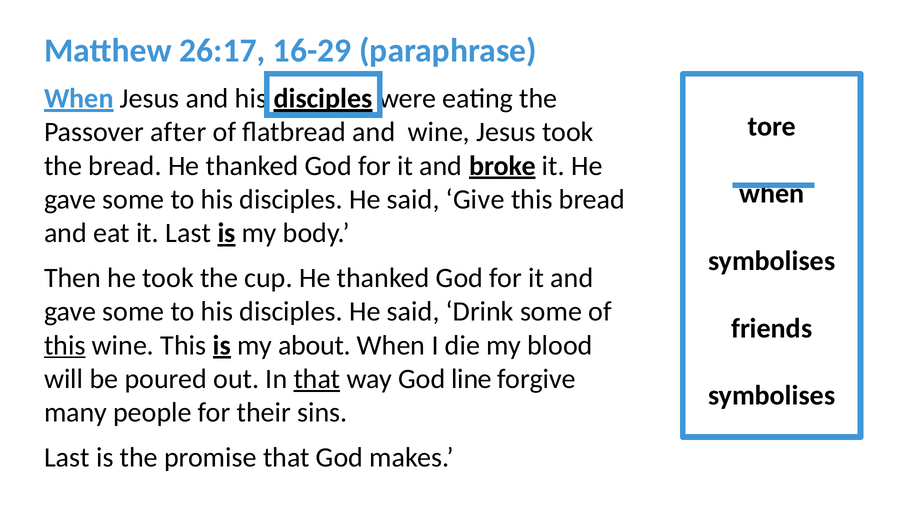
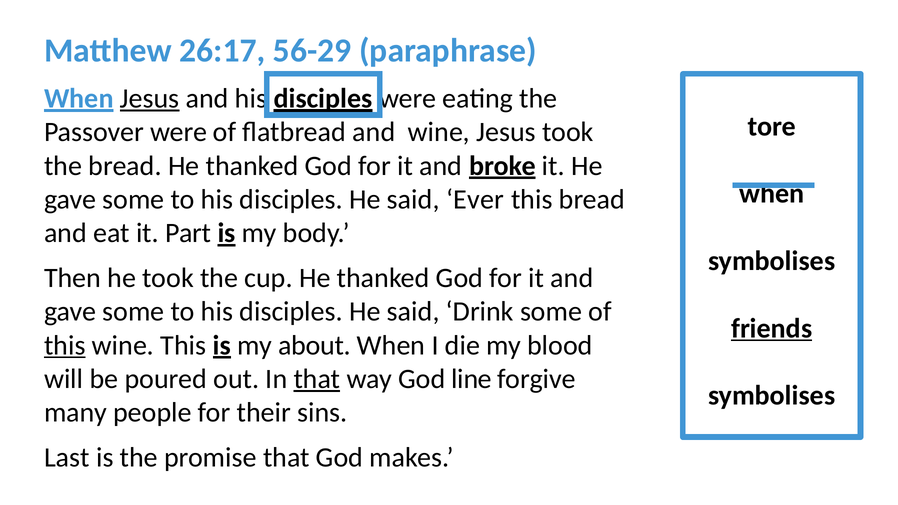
16-29: 16-29 -> 56-29 (312, 51)
Jesus underline: none -> present (150, 98)
Passover after: after -> were (179, 132)
Give: Give -> Ever (475, 199)
it Last: Last -> Part (188, 233)
friends underline: none -> present (772, 328)
